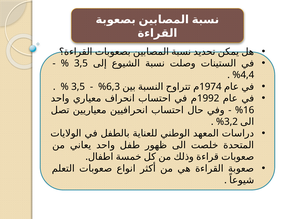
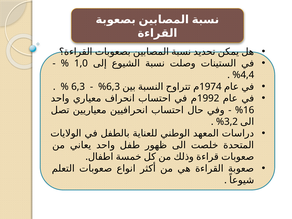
3,5: 3,5 -> 1,0 (81, 63)
3,5: 3,5 -> 6,3 (78, 87)
